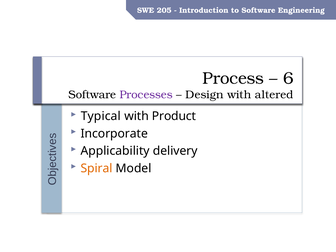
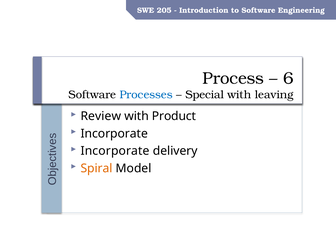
Processes colour: purple -> blue (146, 95)
Design: Design -> Special (205, 95)
altered: altered -> leaving (274, 95)
Typical: Typical -> Review (101, 116)
Applicability: Applicability -> Incorporate (115, 151)
